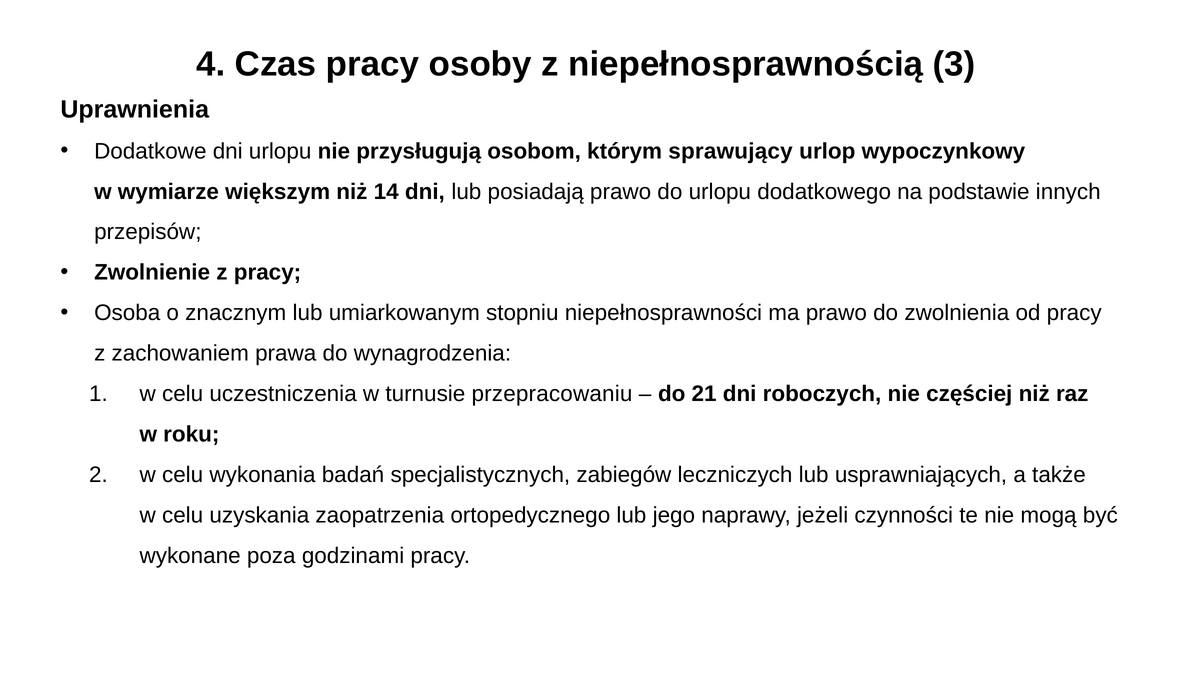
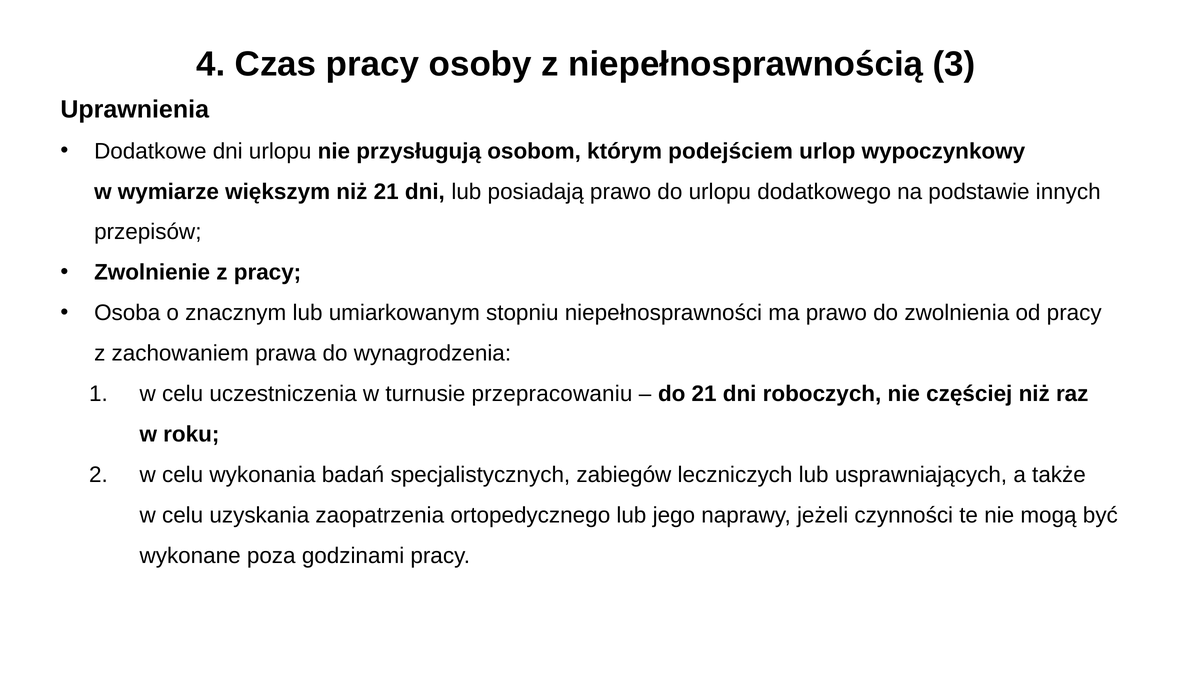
sprawujący: sprawujący -> podejściem (731, 151)
niż 14: 14 -> 21 (386, 192)
